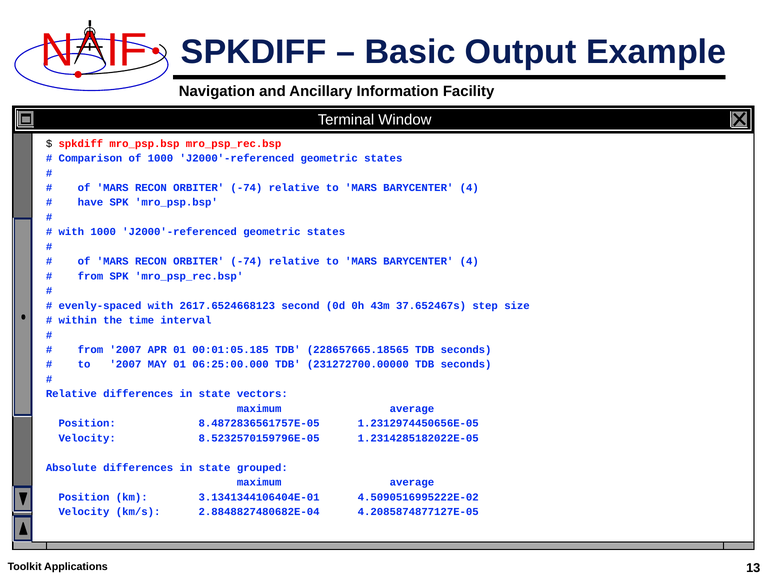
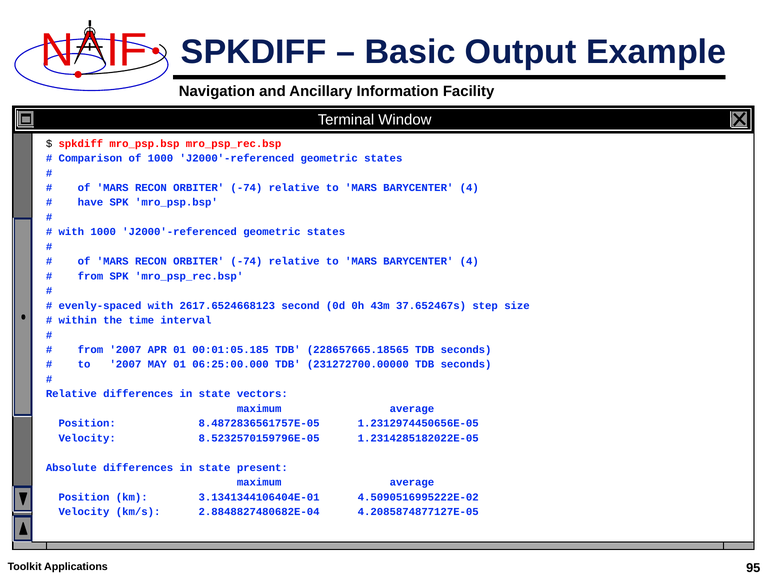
grouped: grouped -> present (262, 468)
13: 13 -> 95 (753, 568)
